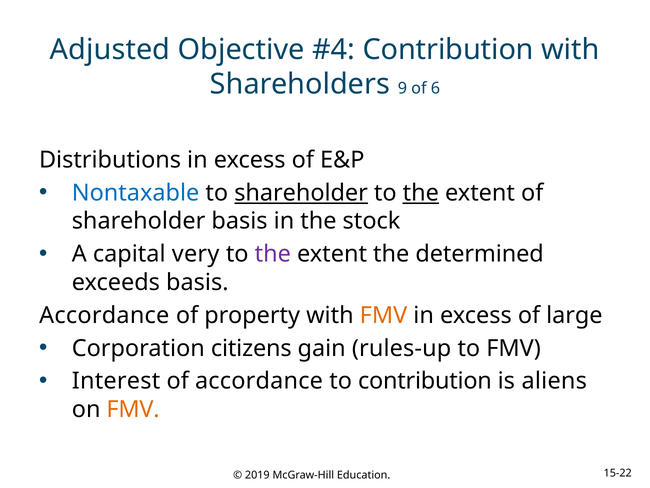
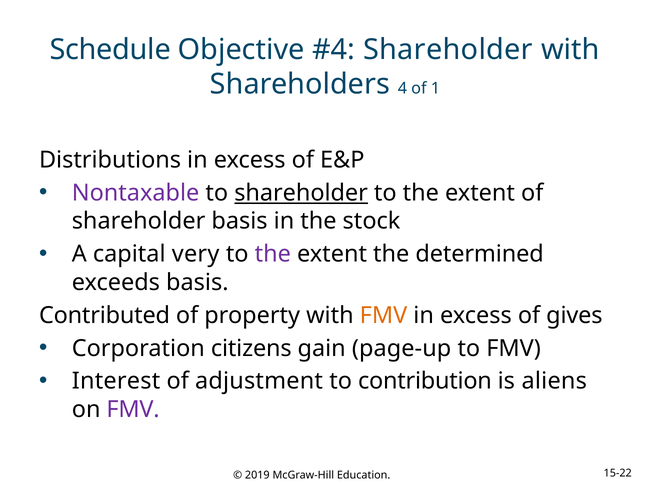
Adjusted: Adjusted -> Schedule (110, 50)
Contribution: Contribution -> Shareholder (448, 50)
9: 9 -> 4 (402, 88)
6: 6 -> 1 (436, 88)
Nontaxable colour: blue -> purple (136, 193)
the underline: present -> none (421, 193)
Accordance: Accordance -> Contributed (105, 315)
large: large -> gives (574, 315)
rules-up: rules-up -> page-up (402, 348)
of accordance: accordance -> adjustment (259, 381)
FMV colour: orange -> purple (133, 409)
